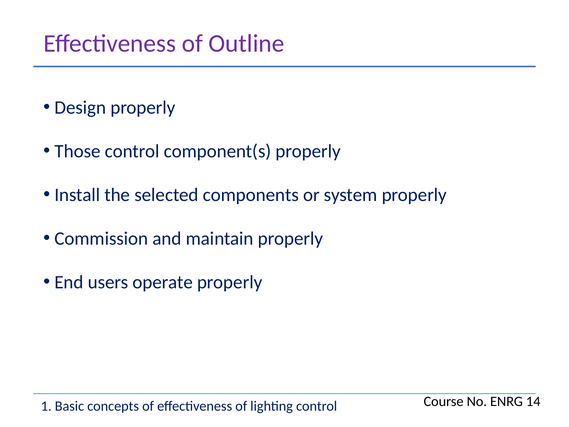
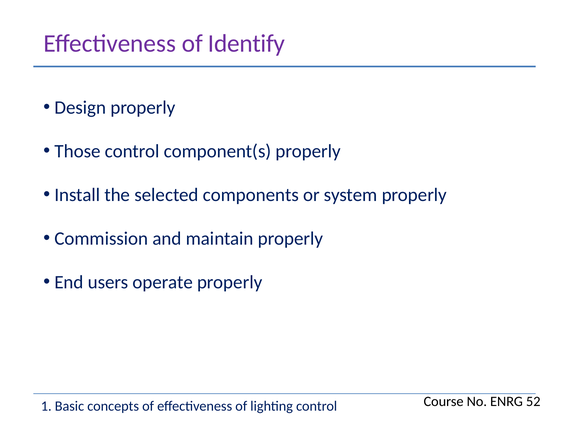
Outline: Outline -> Identify (247, 43)
14: 14 -> 52 (533, 401)
